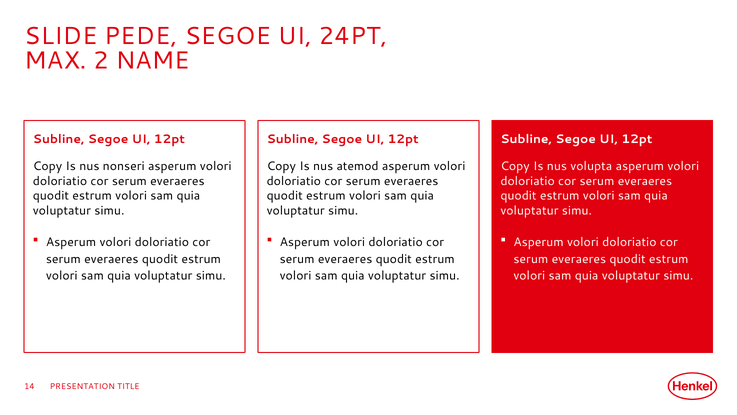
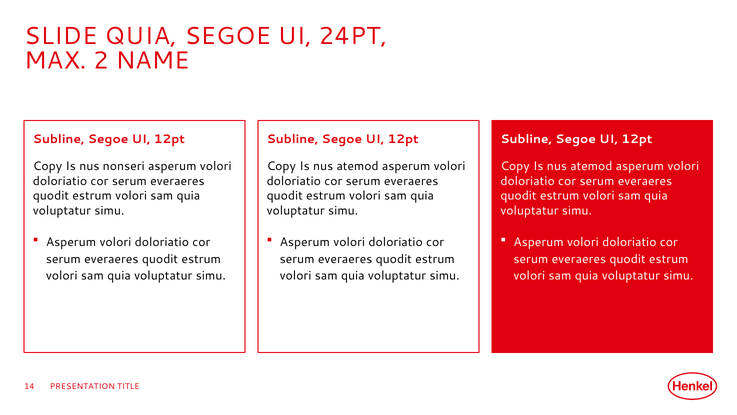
SLIDE PEDE: PEDE -> QUIA (141, 36)
volupta: volupta -> atemod (591, 166)
